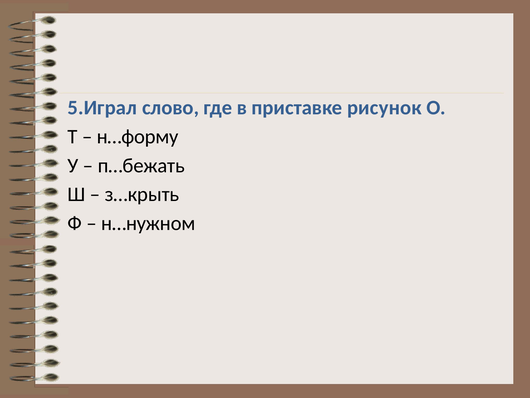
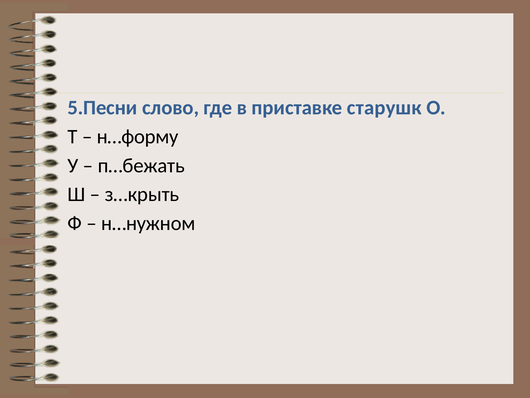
5.Играл: 5.Играл -> 5.Песни (102, 108)
рисунок: рисунок -> старушк (384, 108)
